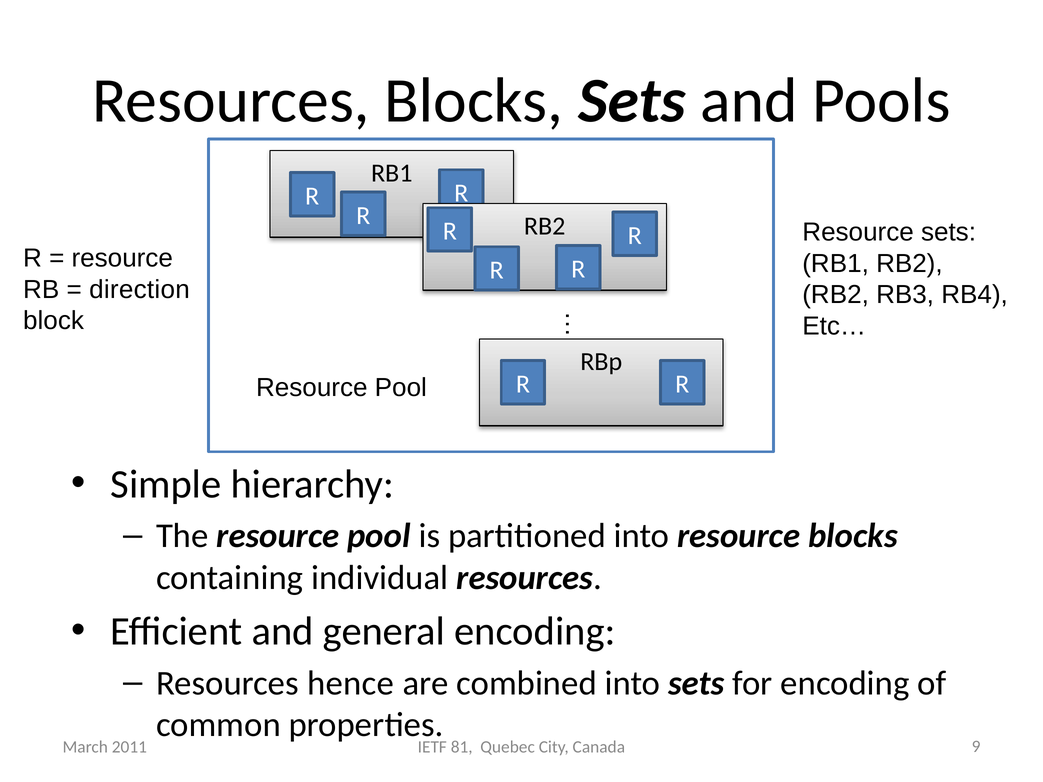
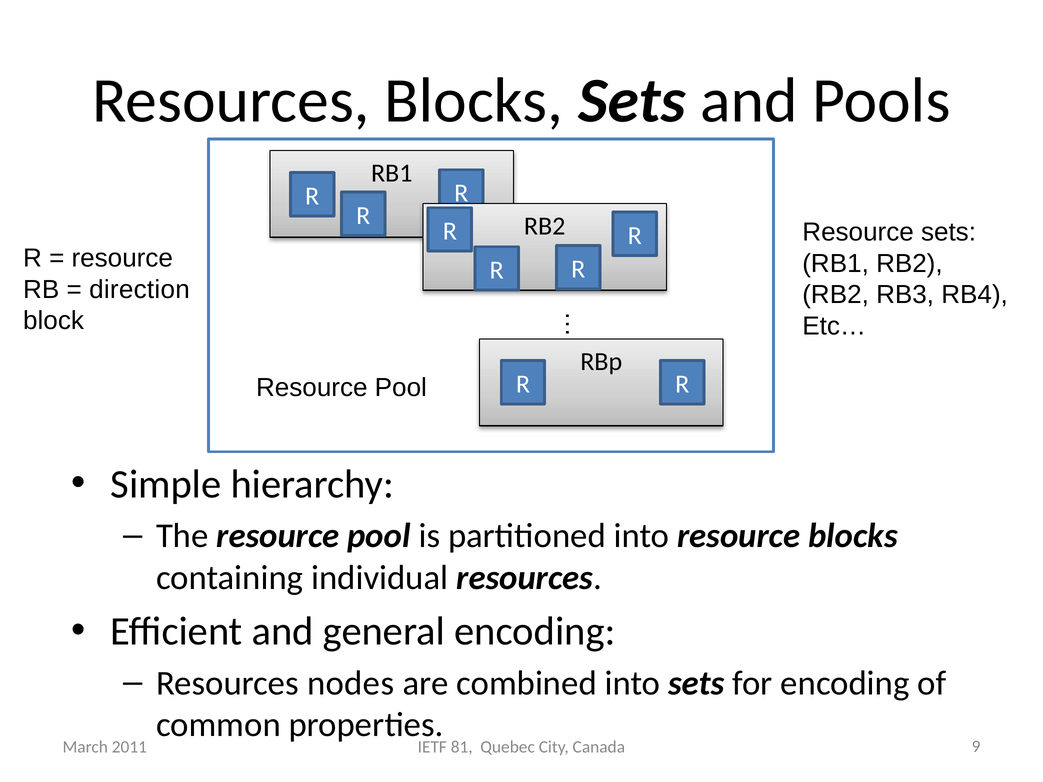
hence: hence -> nodes (351, 683)
